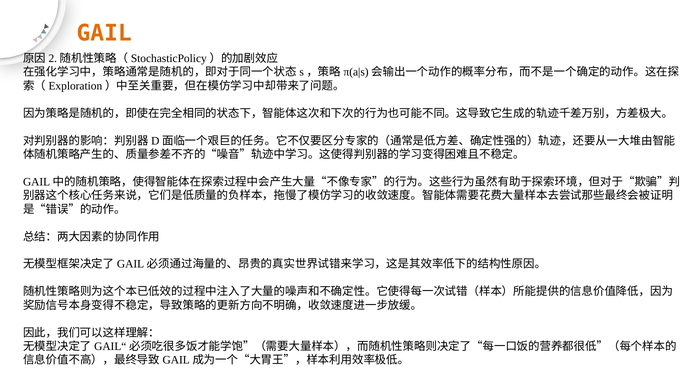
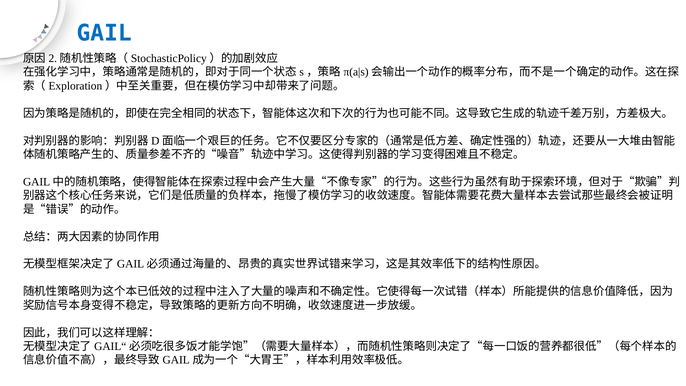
GAIL colour: orange -> blue (104, 33)
